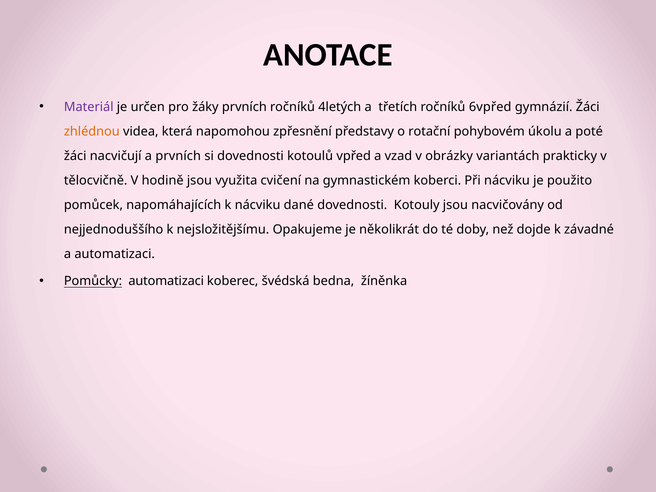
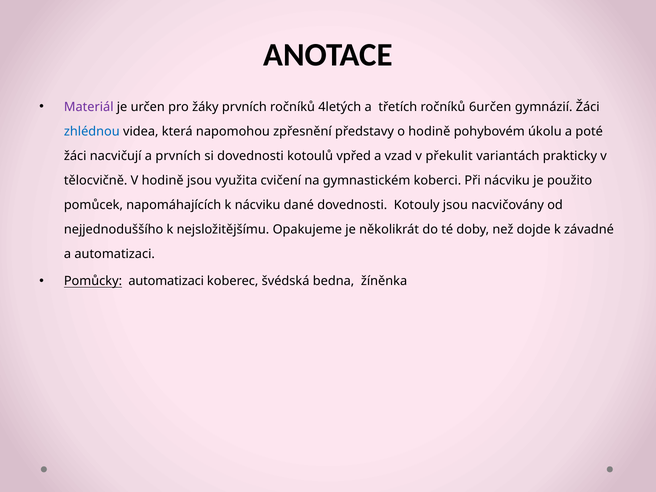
6vpřed: 6vpřed -> 6určen (490, 107)
zhlédnou colour: orange -> blue (92, 131)
o rotační: rotační -> hodině (429, 131)
obrázky: obrázky -> překulit (449, 156)
